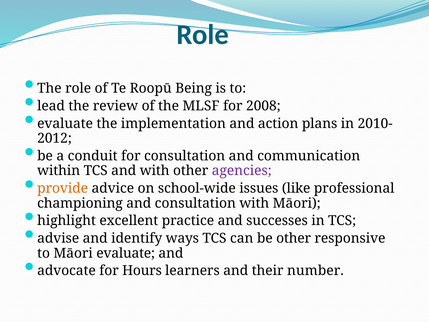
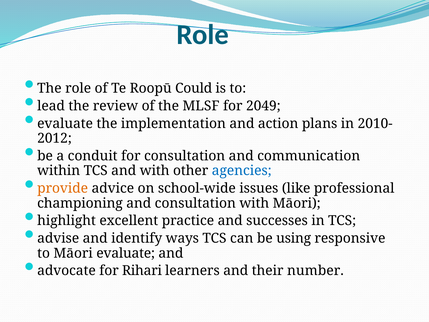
Being: Being -> Could (194, 88)
2008: 2008 -> 2049 (263, 106)
agencies colour: purple -> blue (242, 171)
be other: other -> using (294, 238)
Hours: Hours -> Rihari (142, 271)
